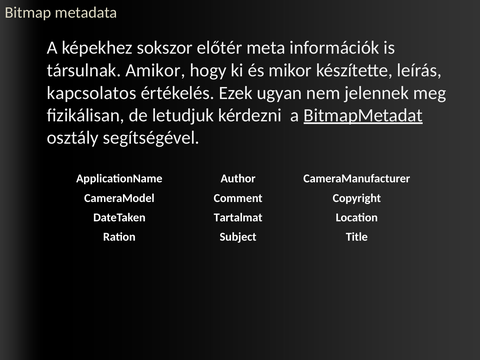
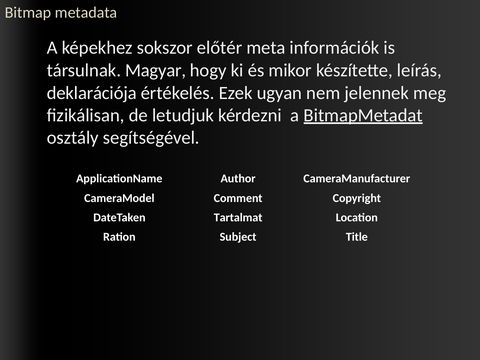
Amikor: Amikor -> Magyar (156, 70)
kapcsolatos: kapcsolatos -> deklarációja (92, 93)
